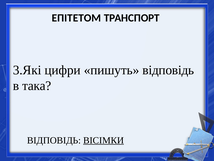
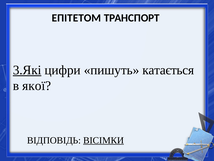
3.Які underline: none -> present (27, 70)
пишуть відповідь: відповідь -> катається (168, 70)
така: така -> якої (37, 86)
